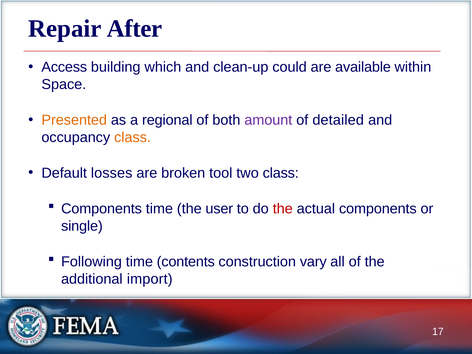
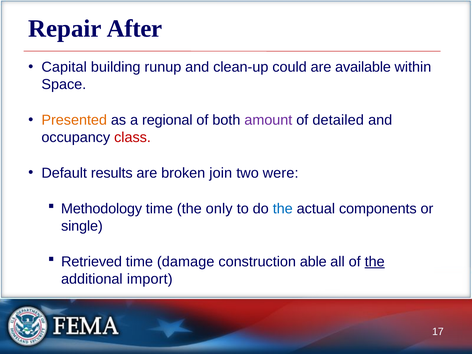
Access: Access -> Capital (64, 67)
which: which -> runup (163, 67)
class colour: orange -> red (133, 137)
losses: losses -> results (112, 173)
tool: tool -> join (221, 173)
two class: class -> were (281, 173)
Components: Components -> Methodology (102, 209)
user: user -> only (219, 209)
the colour: red -> blue (283, 209)
Following: Following -> Retrieved (92, 262)
contents: contents -> damage (186, 262)
vary: vary -> able (313, 262)
the underline: none -> present (375, 262)
